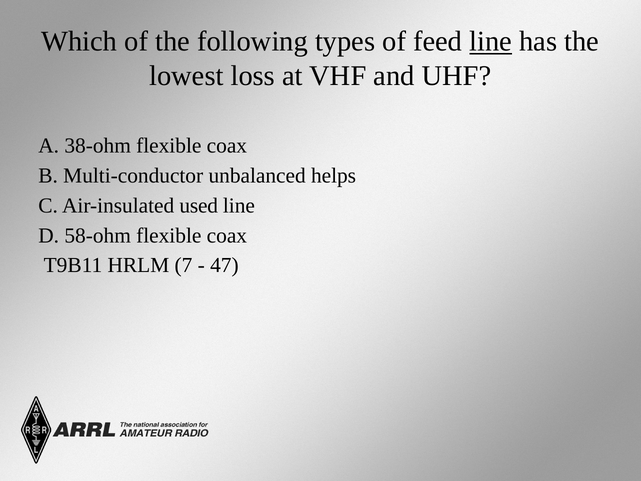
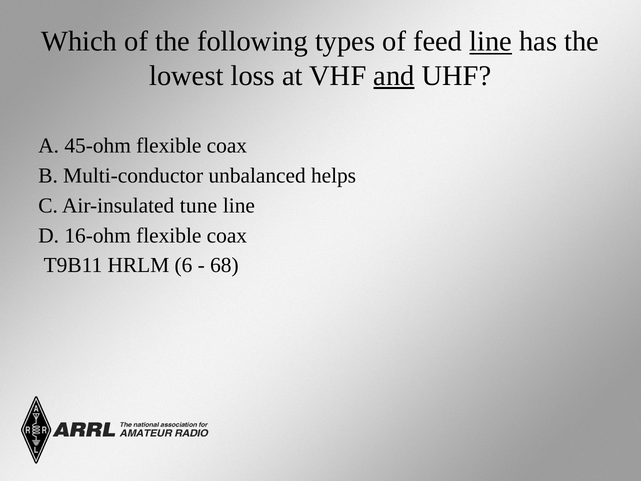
and underline: none -> present (394, 76)
38-ohm: 38-ohm -> 45-ohm (98, 146)
used: used -> tune (199, 205)
58-ohm: 58-ohm -> 16-ohm (98, 235)
7: 7 -> 6 (183, 265)
47: 47 -> 68 (224, 265)
